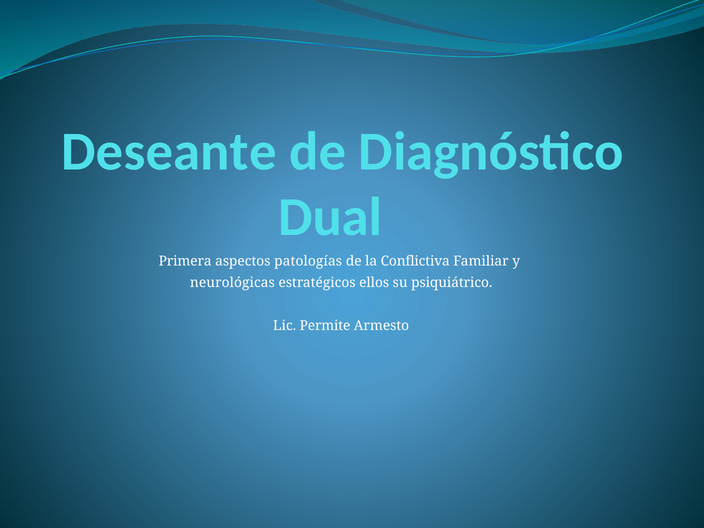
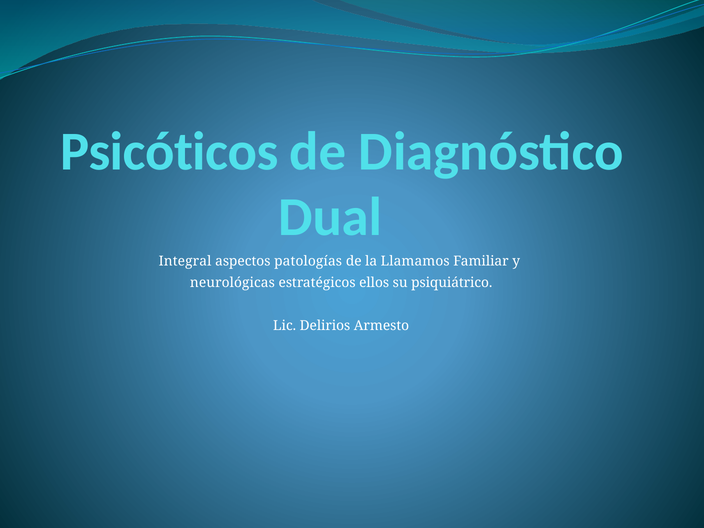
Deseante: Deseante -> Psicóticos (169, 152)
Primera: Primera -> Integral (185, 261)
Conflictiva: Conflictiva -> Llamamos (415, 261)
Permite: Permite -> Delirios (325, 326)
